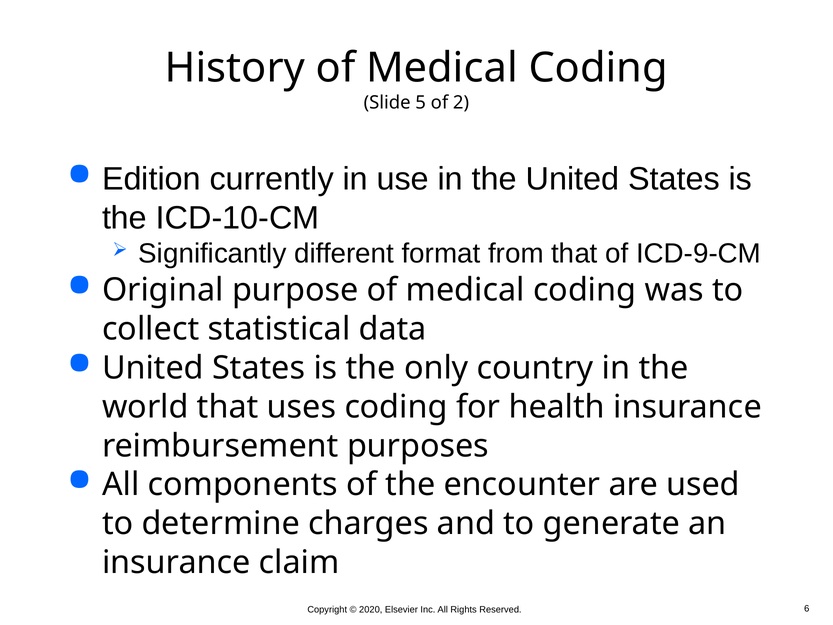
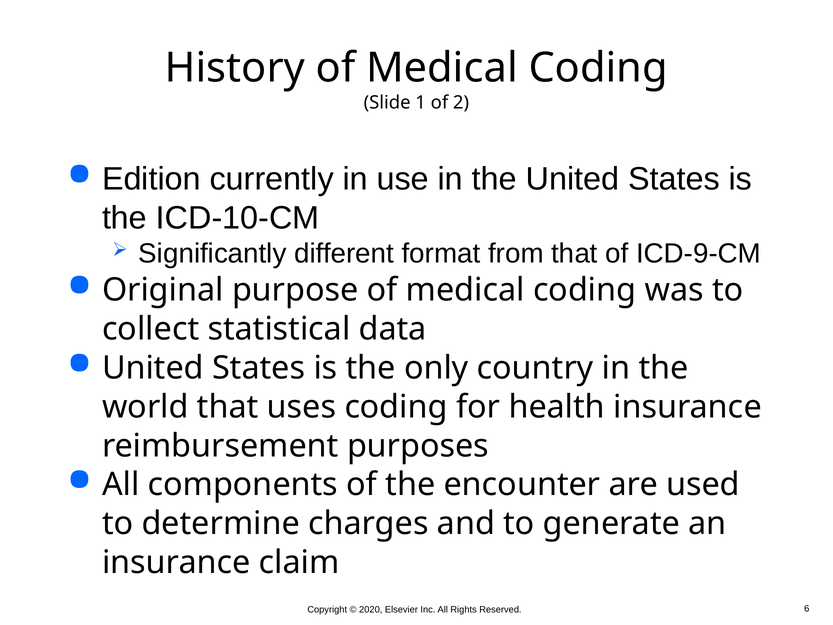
5: 5 -> 1 (421, 103)
